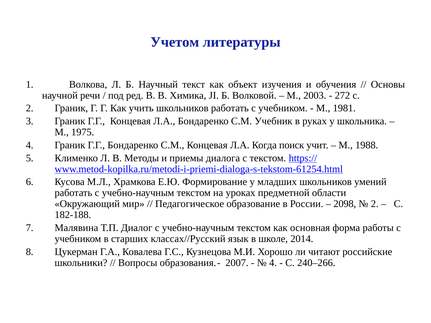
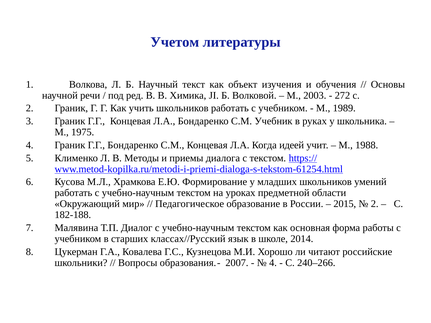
1981: 1981 -> 1989 (344, 108)
поиск: поиск -> идеей (292, 145)
2098: 2098 -> 2015 (345, 204)
